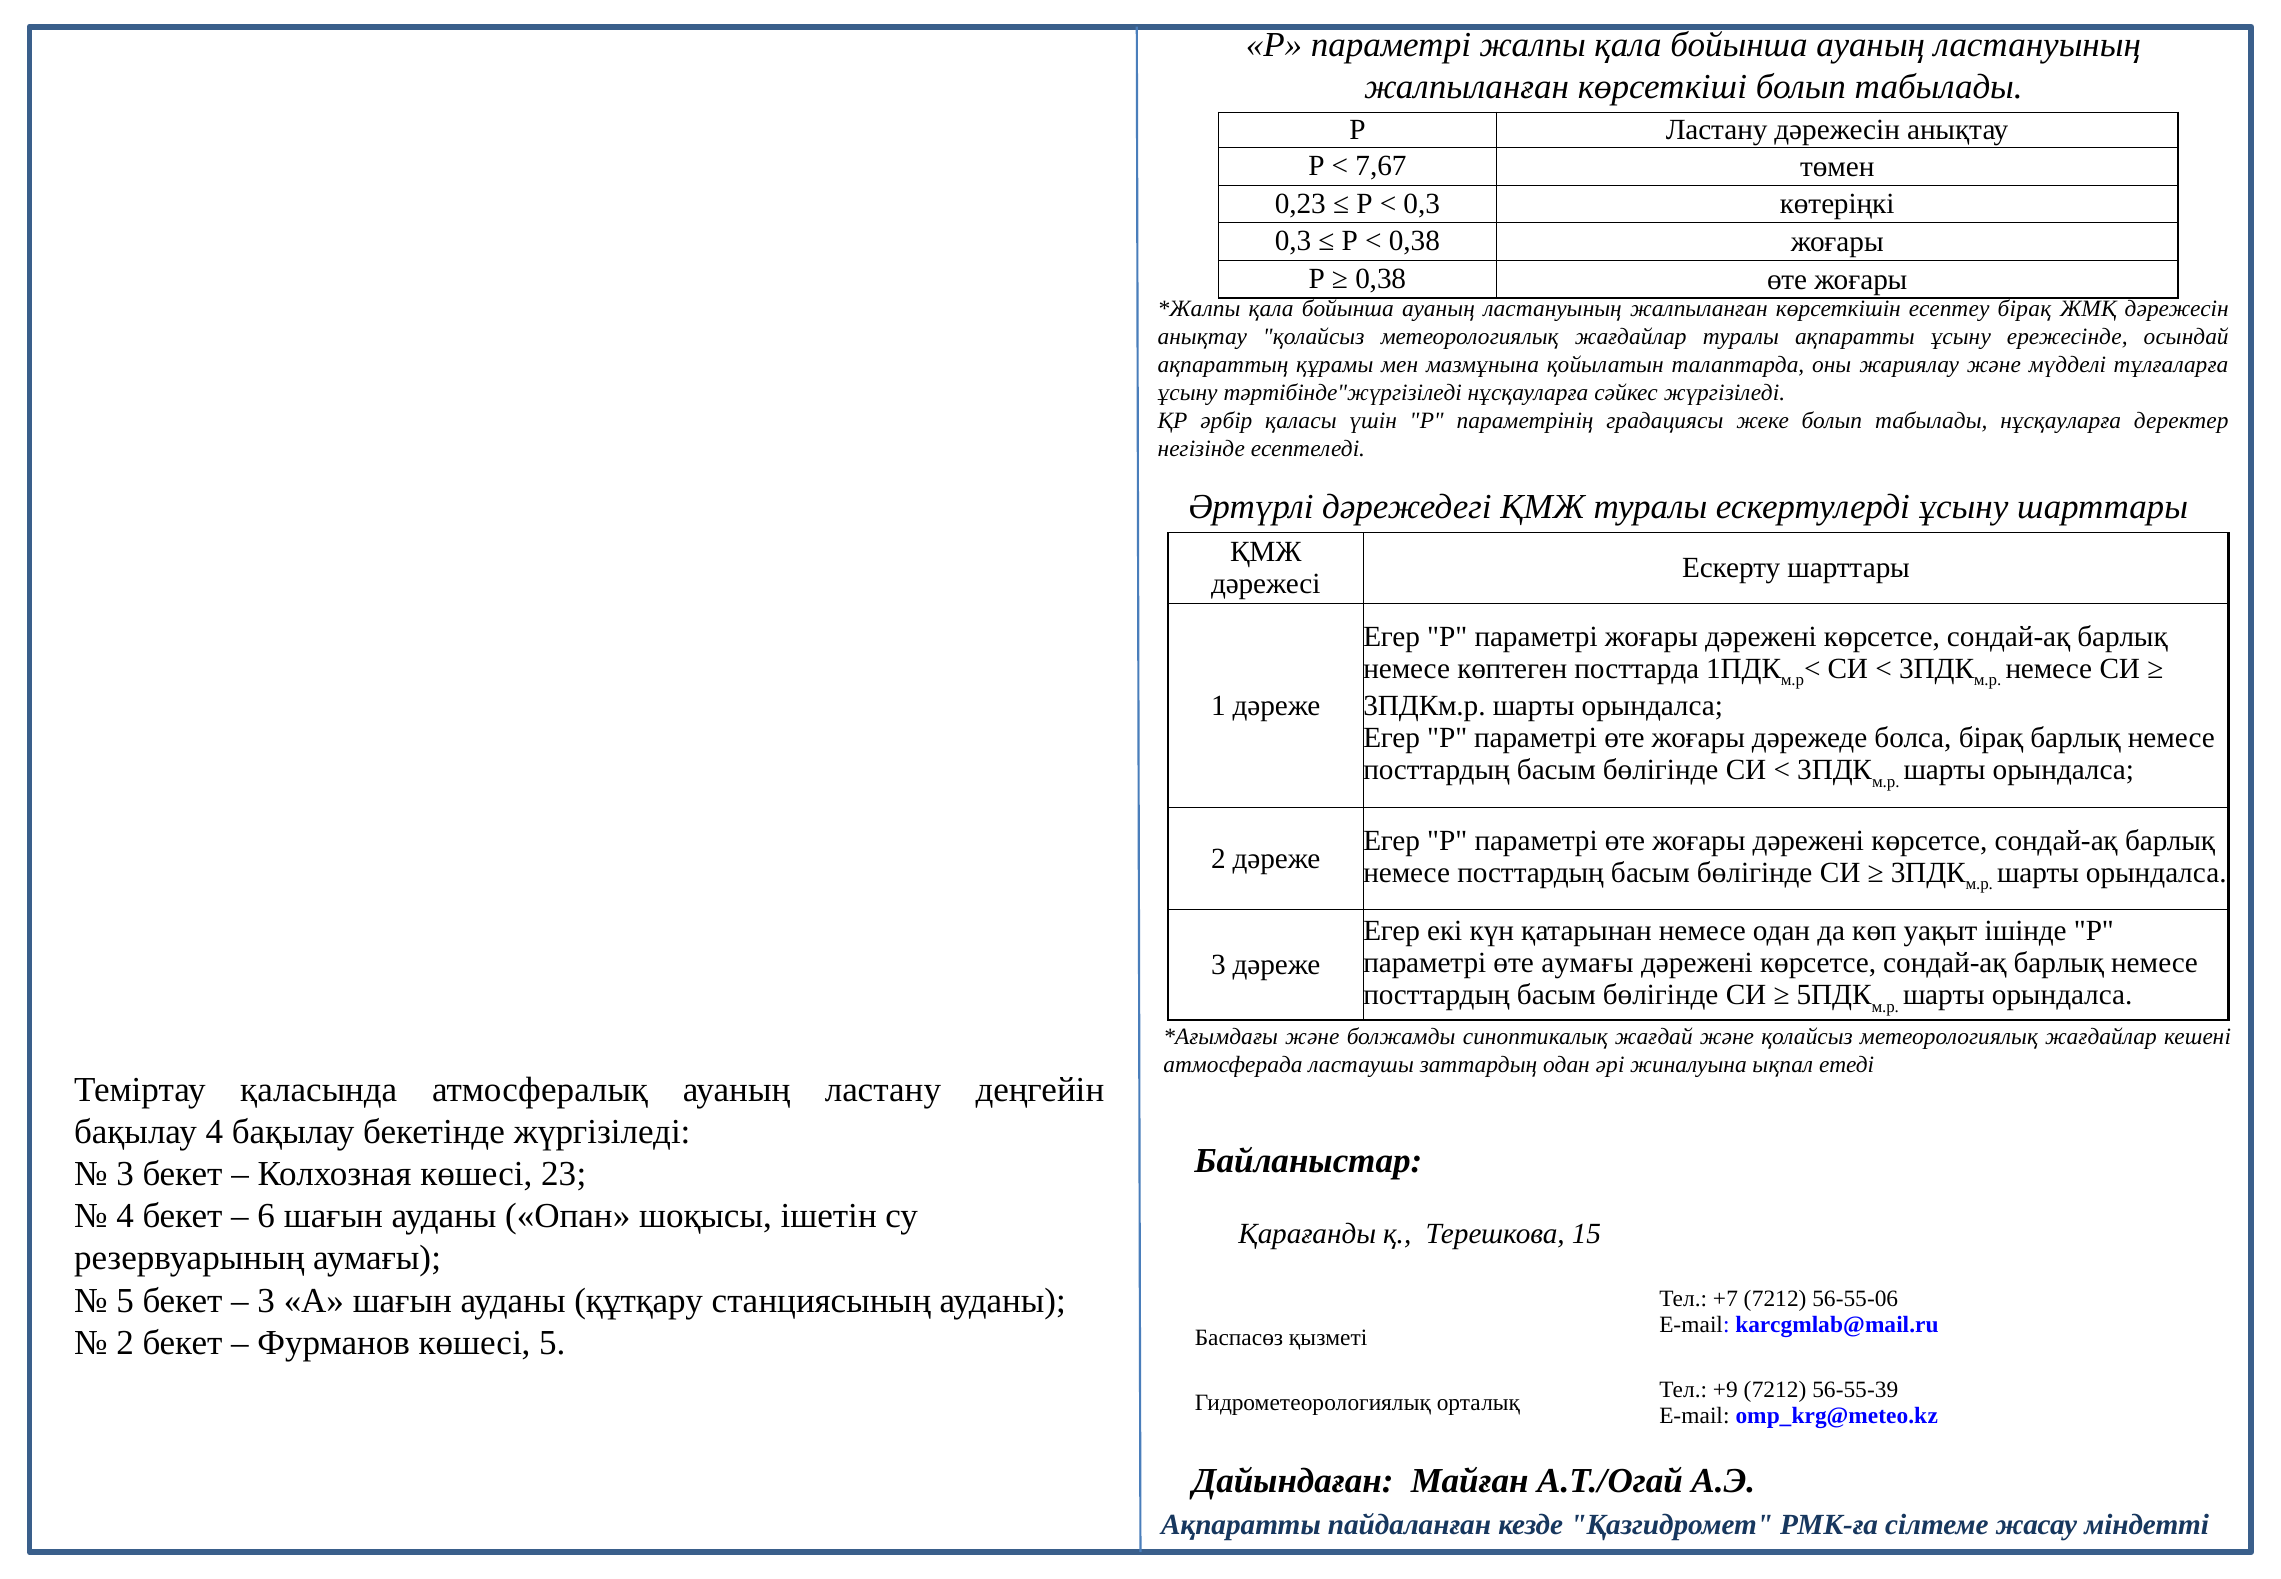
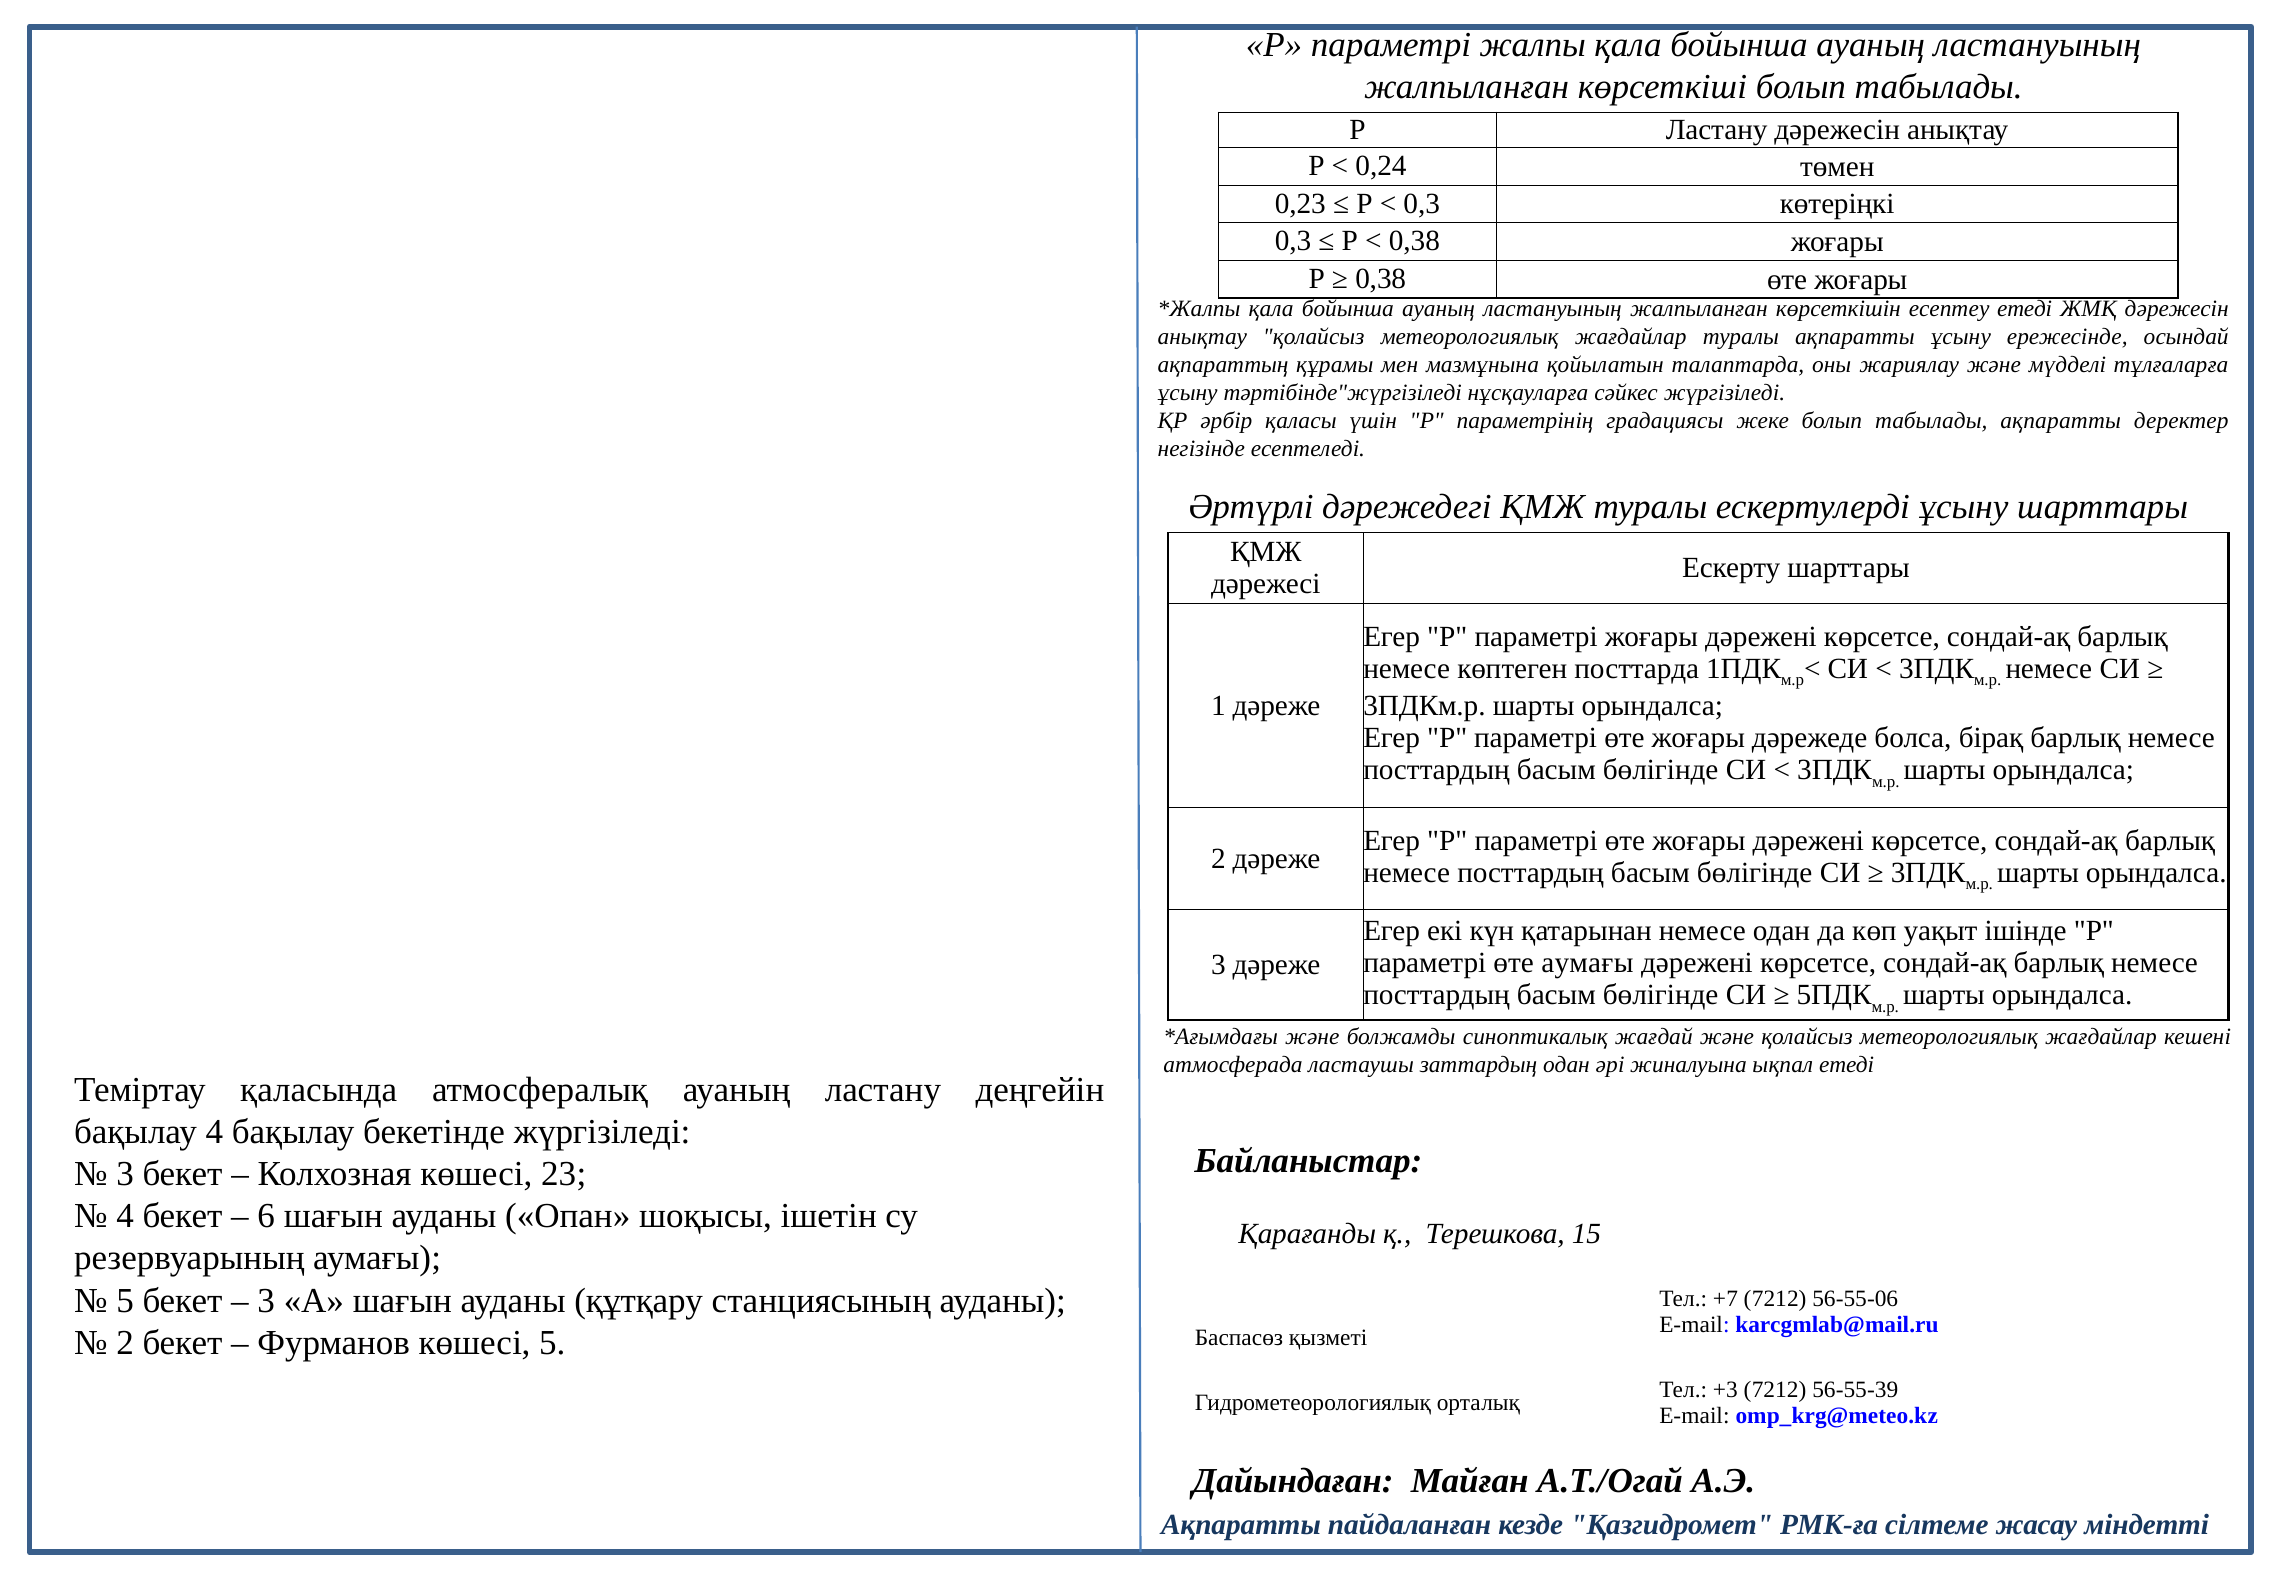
7,67: 7,67 -> 0,24 (1381, 166)
есептеу бірақ: бірақ -> етеді (2025, 309)
табылады нұсқауларға: нұсқауларға -> ақпаратты (2061, 421)
+9: +9 -> +3 (1725, 1390)
